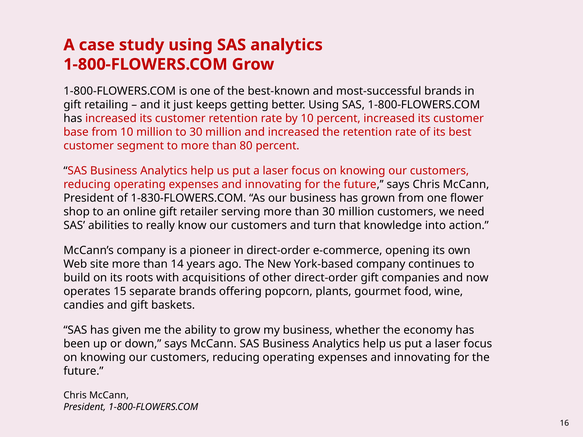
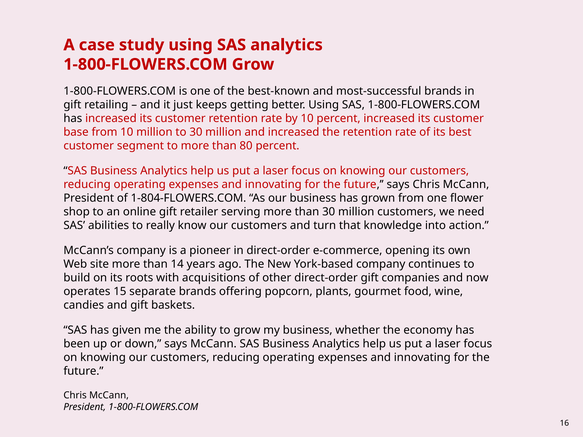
1-830-FLOWERS.COM: 1-830-FLOWERS.COM -> 1-804-FLOWERS.COM (188, 198)
